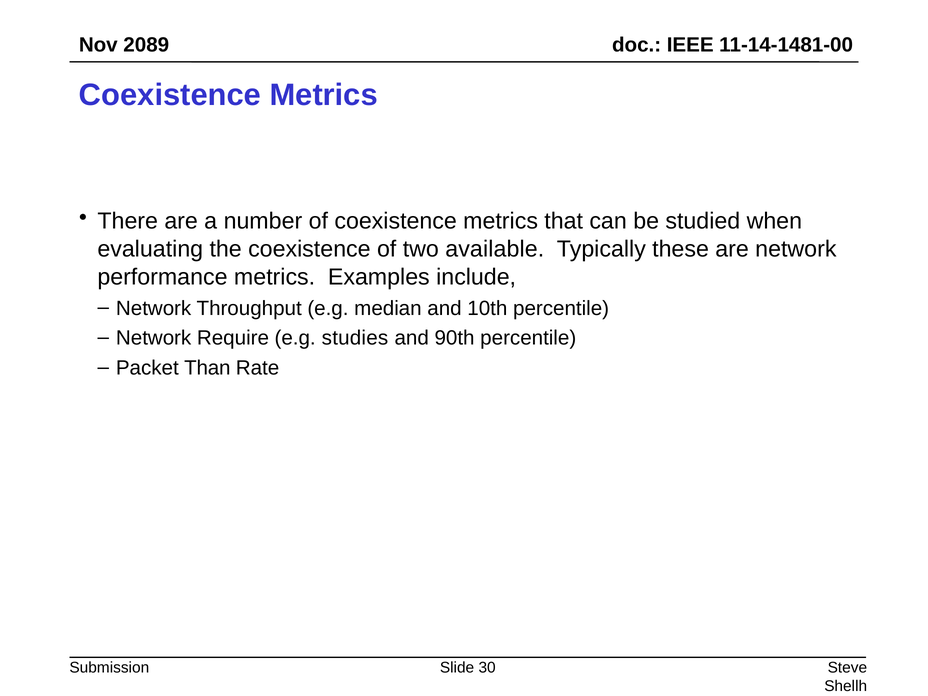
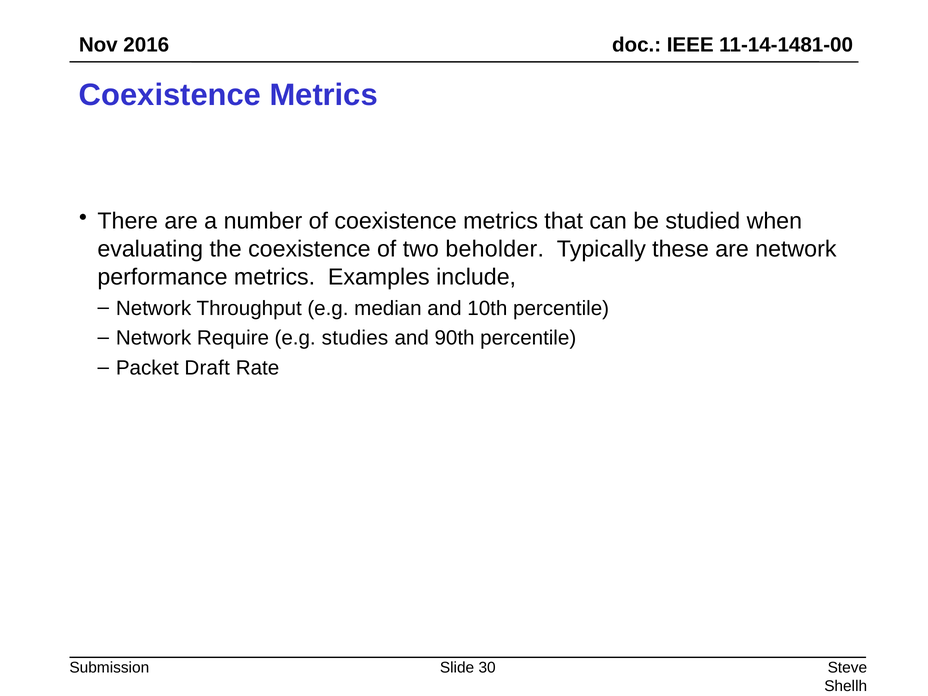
2089: 2089 -> 2016 (146, 45)
available: available -> beholder (495, 249)
Than: Than -> Draft (207, 368)
